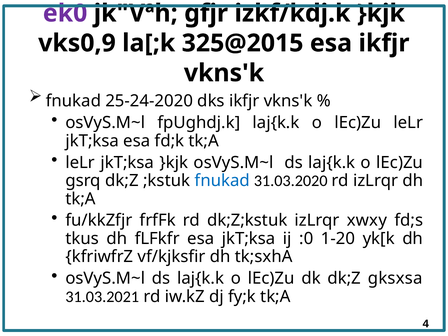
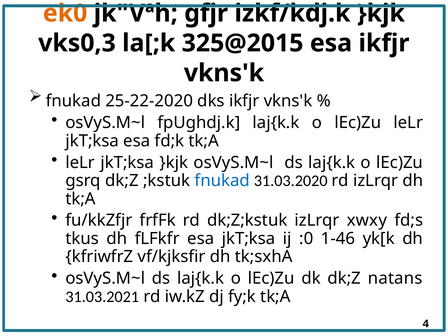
ek0 colour: purple -> orange (65, 13)
vks0,9: vks0,9 -> vks0,3 (77, 43)
25-24-2020: 25-24-2020 -> 25-22-2020 (149, 101)
1-20: 1-20 -> 1-46 (338, 239)
gksxsa: gksxsa -> natans (395, 278)
